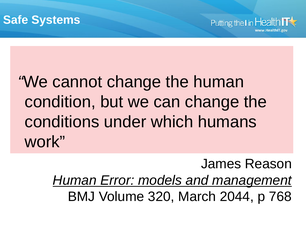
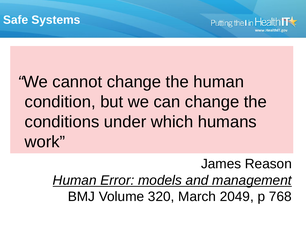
2044: 2044 -> 2049 (237, 196)
